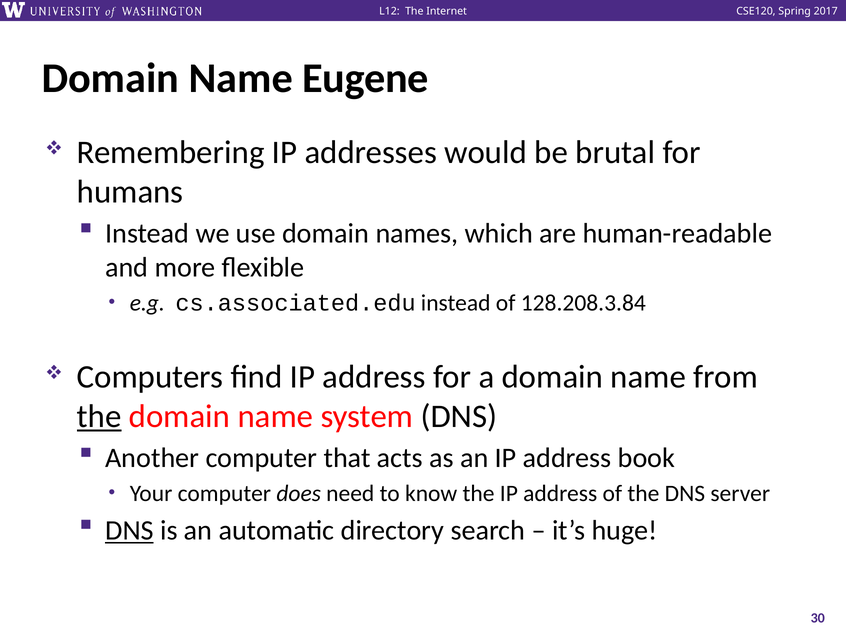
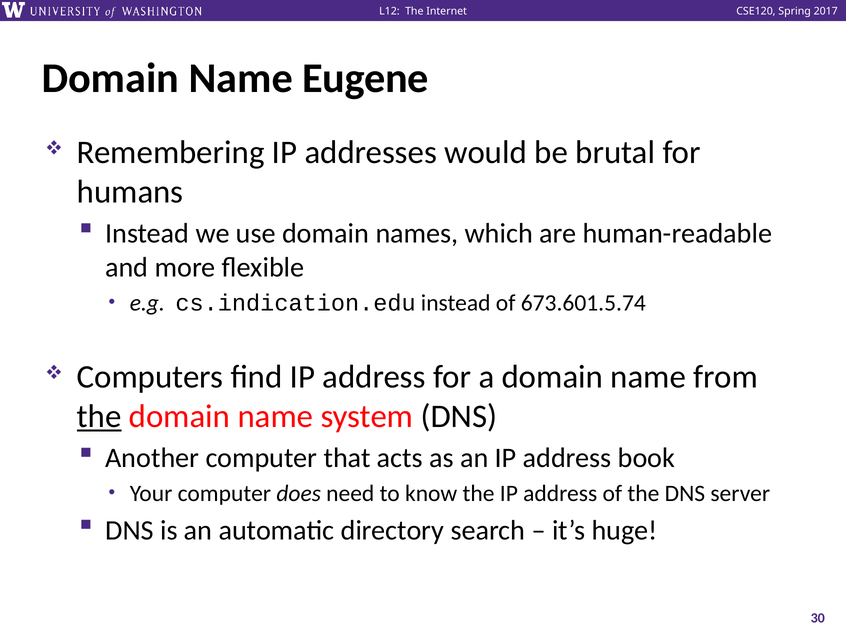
cs.associated.edu: cs.associated.edu -> cs.indication.edu (296, 303)
128.208.3.84: 128.208.3.84 -> 673.601.5.74 (583, 303)
DNS underline: present -> none (129, 531)
